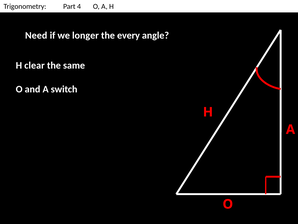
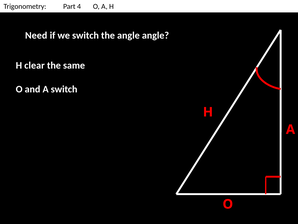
we longer: longer -> switch (85, 35)
the every: every -> angle (128, 35)
